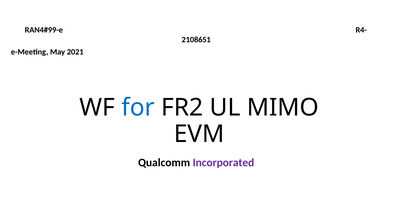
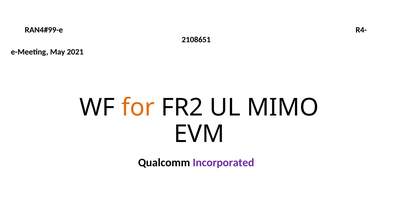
for colour: blue -> orange (138, 108)
